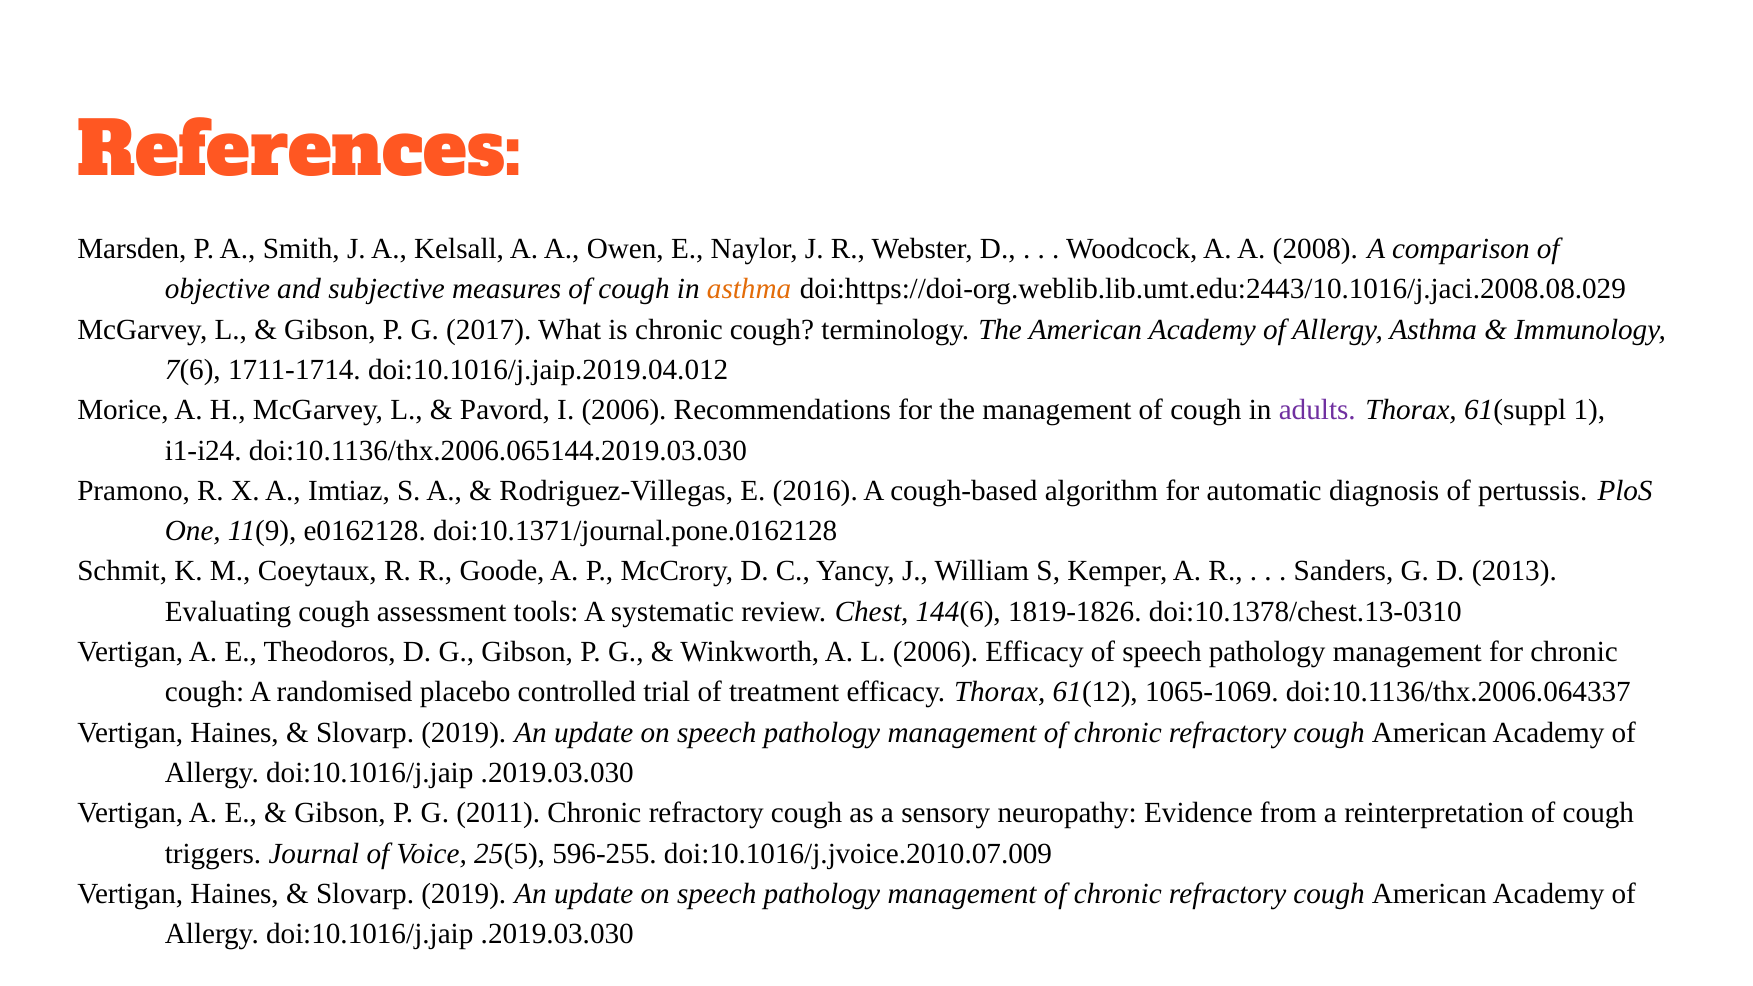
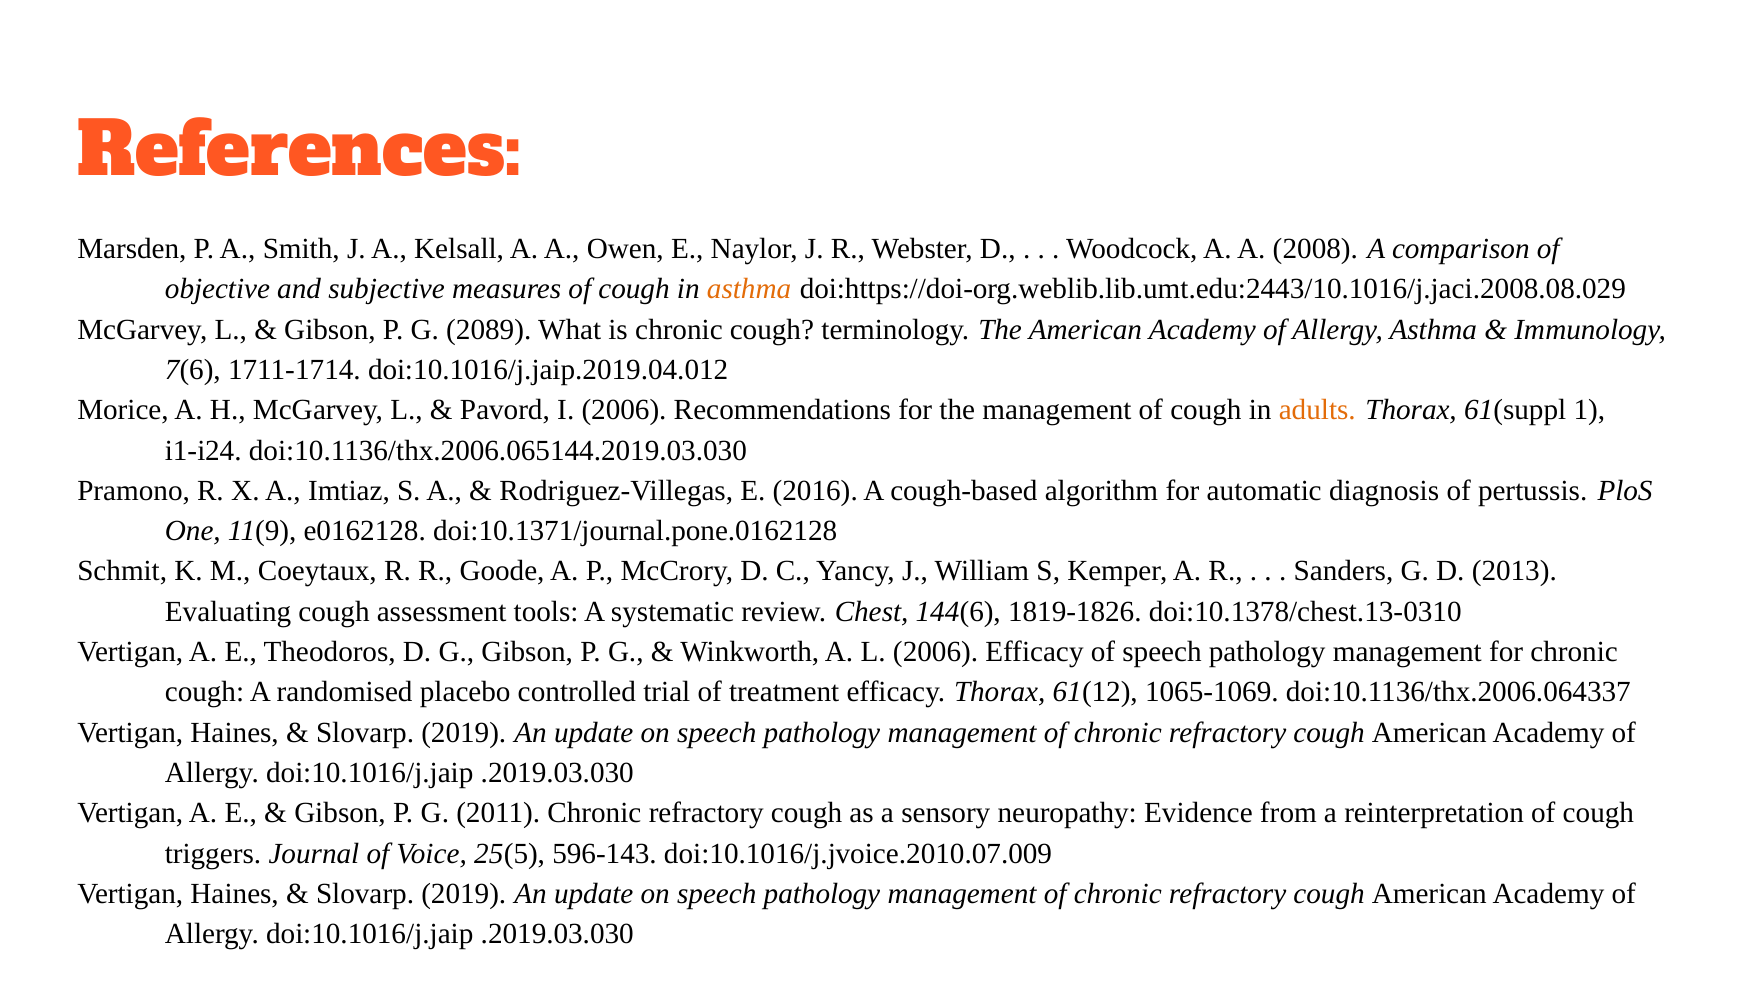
2017: 2017 -> 2089 (489, 330)
adults colour: purple -> orange (1317, 410)
596-255: 596-255 -> 596-143 (605, 854)
